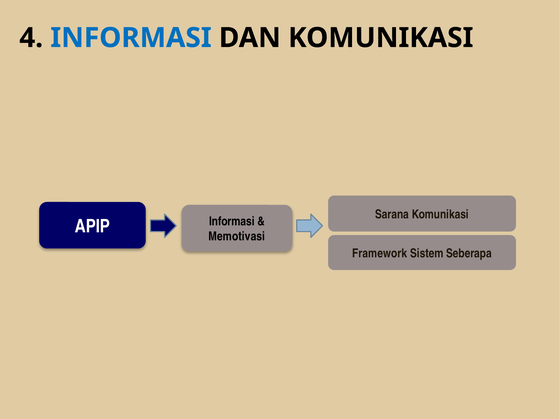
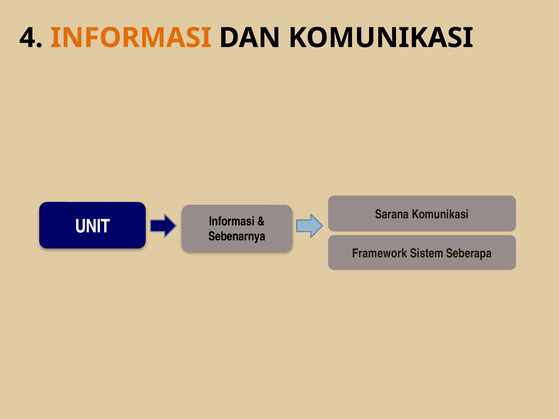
INFORMASI colour: blue -> orange (131, 38)
APIP: APIP -> UNIT (93, 227)
Memotivasi: Memotivasi -> Sebenarnya (237, 237)
